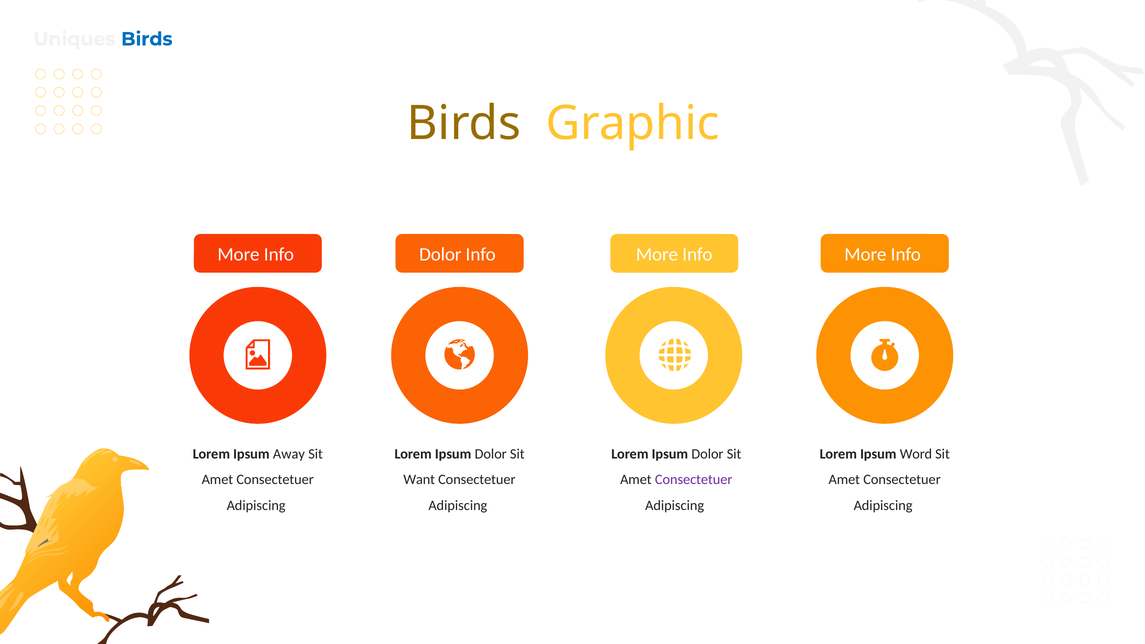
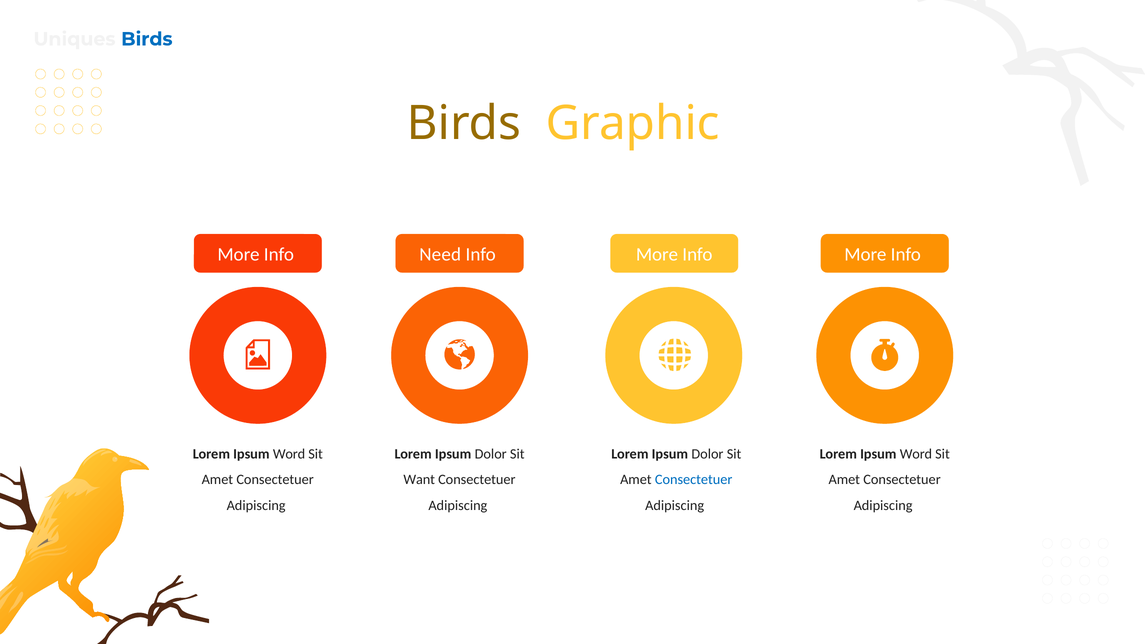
Dolor: Dolor -> Need (440, 254)
Away: Away -> Word (289, 454)
Consectetuer colour: purple -> blue (694, 480)
